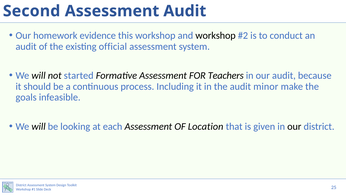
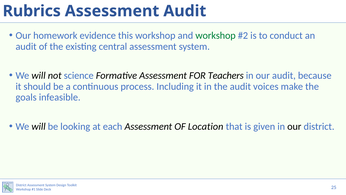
Second: Second -> Rubrics (32, 11)
workshop colour: black -> green (216, 35)
official: official -> central (113, 46)
started: started -> science (79, 75)
minor: minor -> voices (266, 86)
